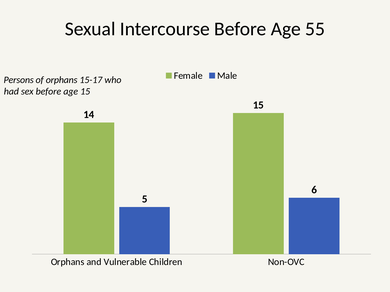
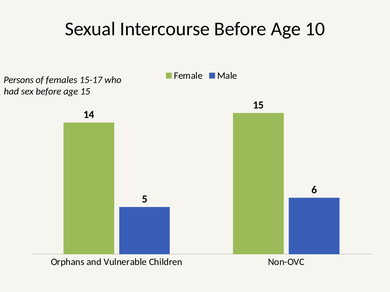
55: 55 -> 10 (315, 29)
of orphans: orphans -> females (62, 80)
